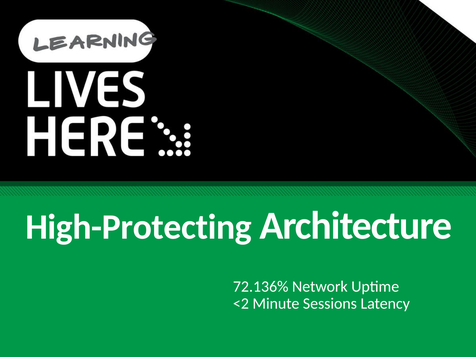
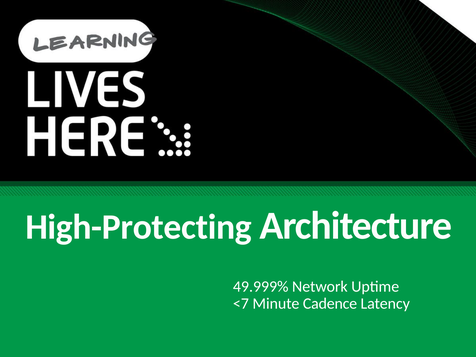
72.136%: 72.136% -> 49.999% (261, 287)
<2: <2 -> <7 (241, 304)
Sessions: Sessions -> Cadence (330, 304)
